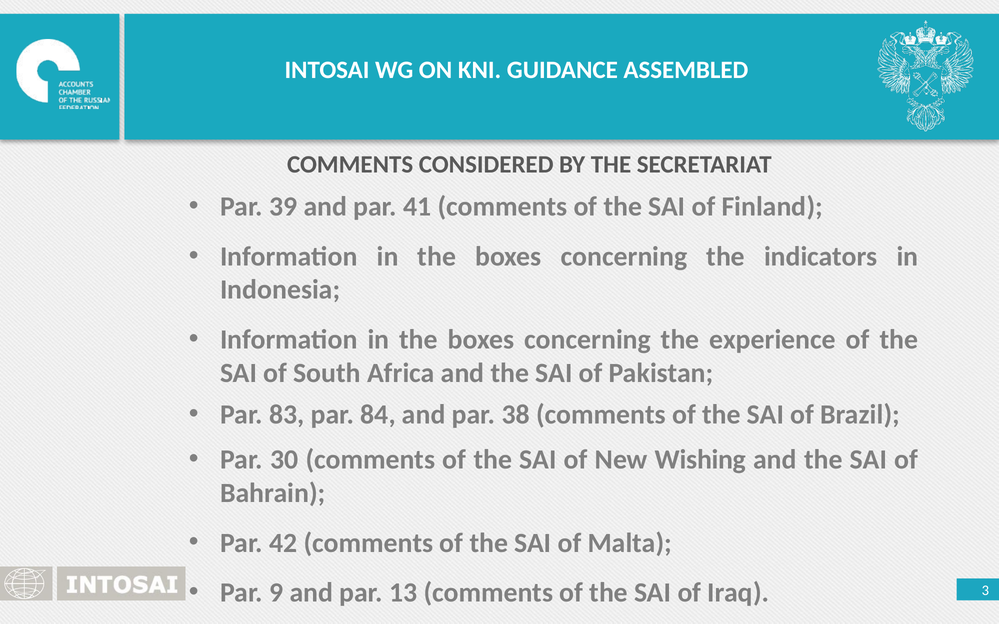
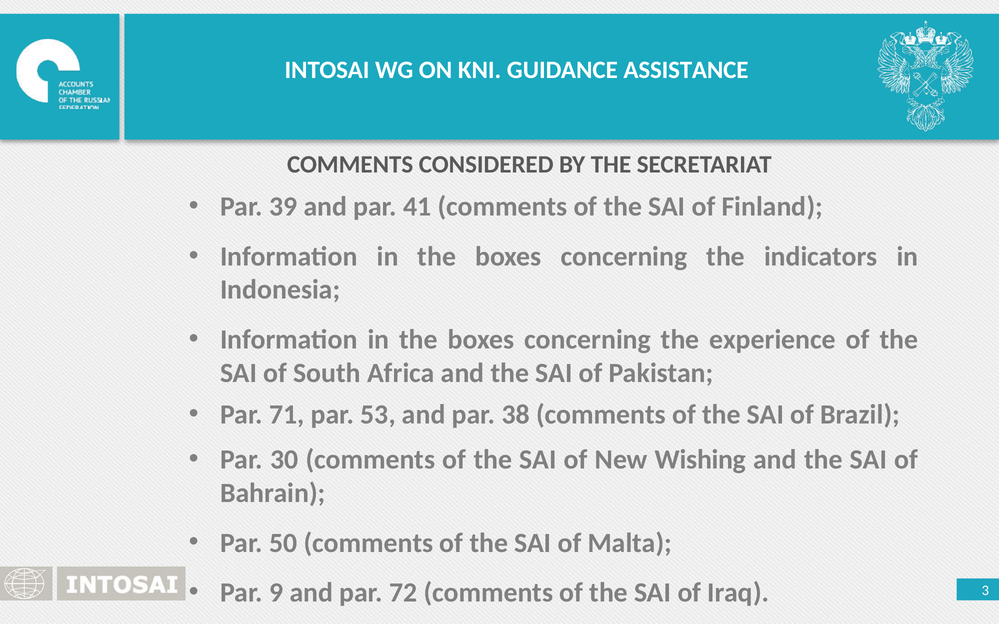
ASSEMBLED: ASSEMBLED -> ASSISTANCE (686, 70)
83: 83 -> 71 (287, 415)
84: 84 -> 53 (378, 415)
42: 42 -> 50 (283, 543)
13: 13 -> 72 (403, 593)
